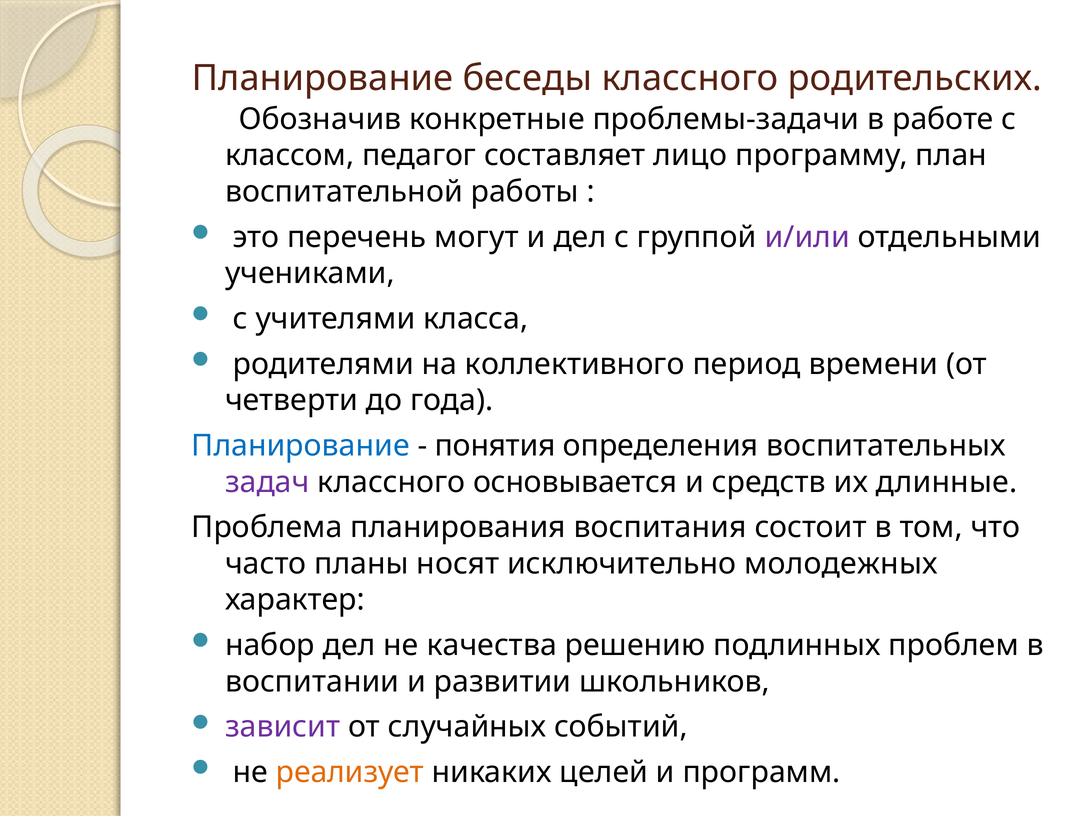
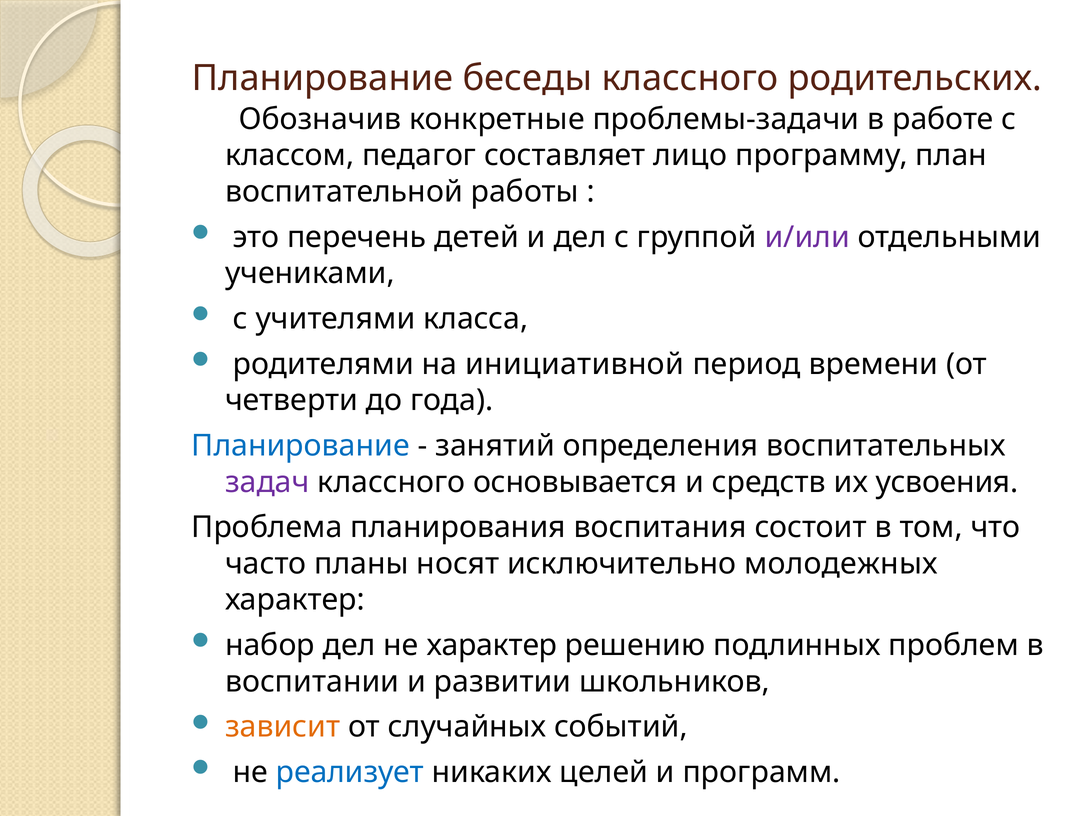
могут: могут -> детей (477, 237)
коллективного: коллективного -> инициативной (575, 364)
понятия: понятия -> занятий (495, 446)
длинные: длинные -> усвоения (947, 482)
не качества: качества -> характер (492, 645)
зависит colour: purple -> orange (283, 727)
реализует colour: orange -> blue (350, 772)
